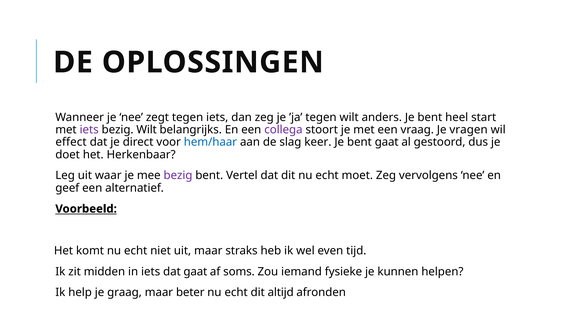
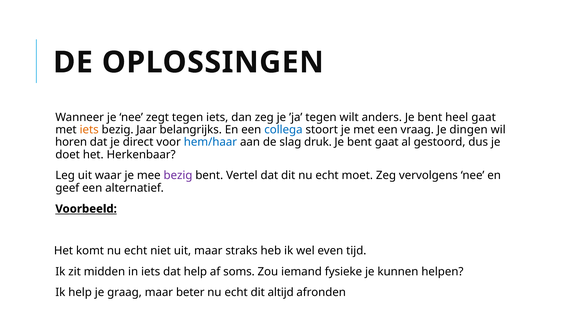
heel start: start -> gaat (484, 117)
iets colour: purple -> orange (89, 130)
bezig Wilt: Wilt -> Jaar (147, 130)
collega colour: purple -> blue (283, 130)
vragen: vragen -> dingen (469, 130)
effect: effect -> horen (71, 142)
keer: keer -> druk (318, 142)
dat gaat: gaat -> help (195, 271)
